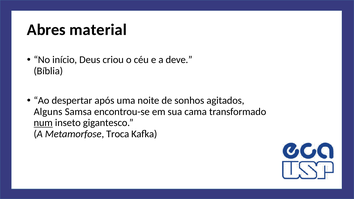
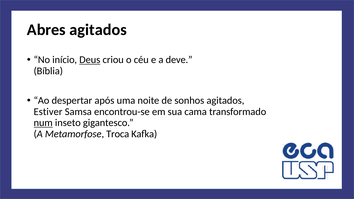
Abres material: material -> agitados (98, 30)
Deus underline: none -> present (90, 60)
Alguns: Alguns -> Estiver (48, 112)
